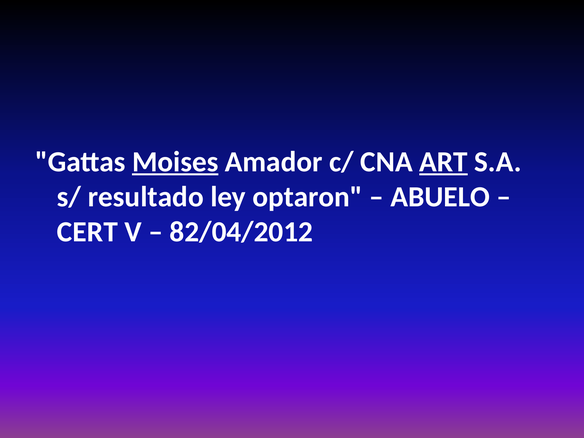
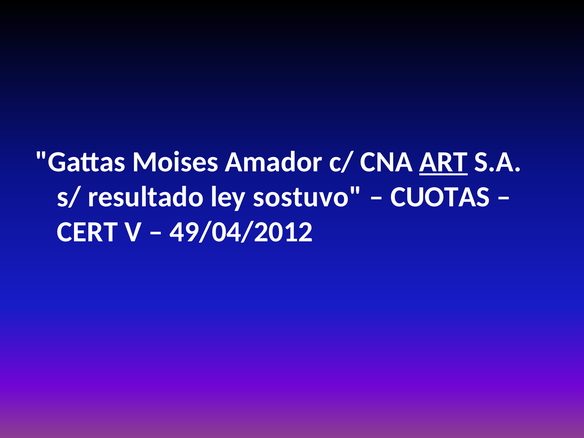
Moises underline: present -> none (175, 162)
optaron: optaron -> sostuvo (307, 197)
ABUELO: ABUELO -> CUOTAS (440, 197)
82/04/2012: 82/04/2012 -> 49/04/2012 (241, 232)
